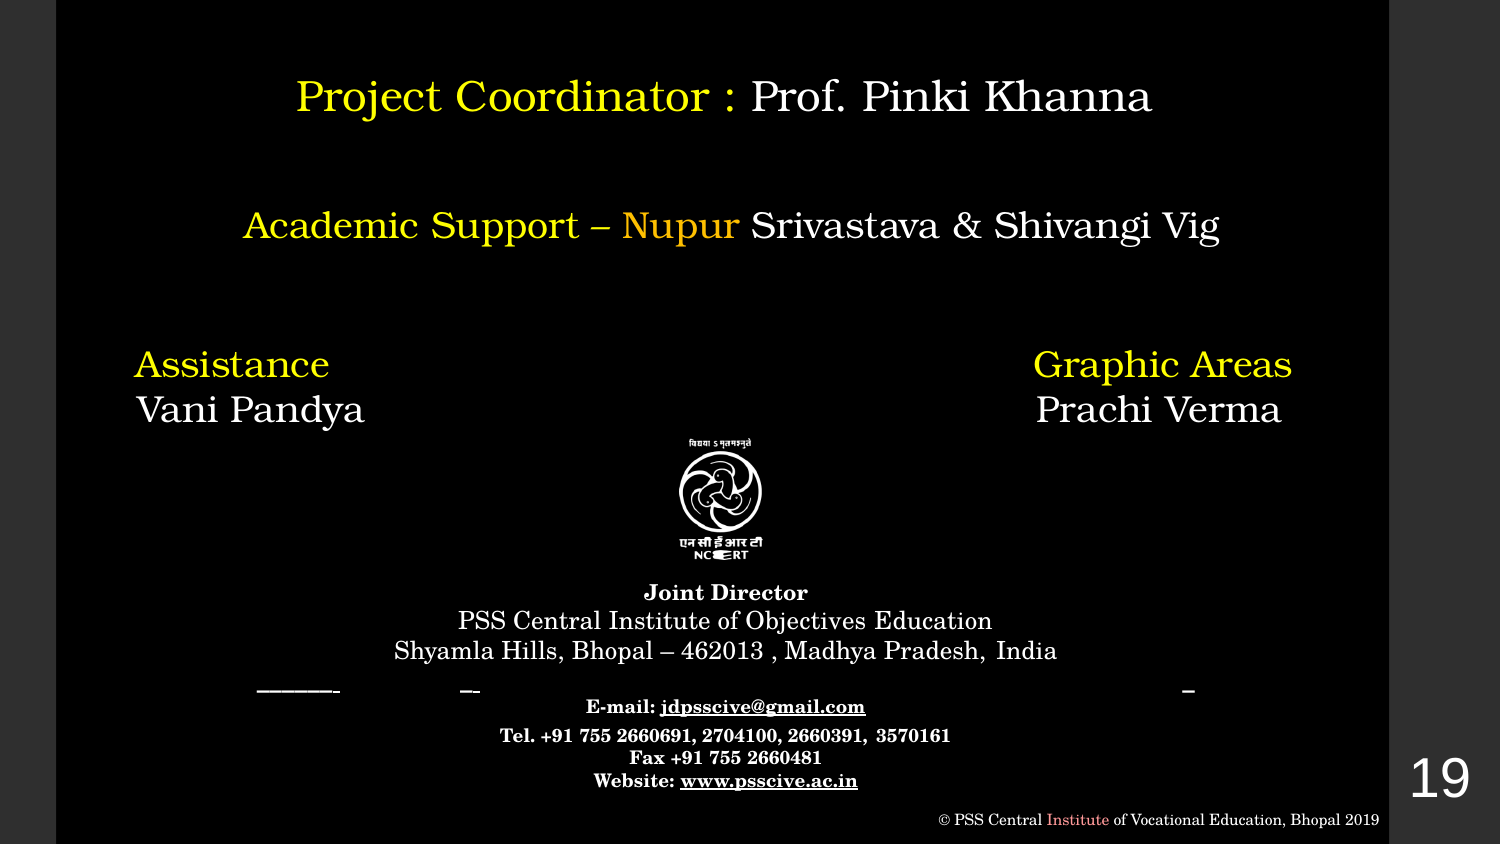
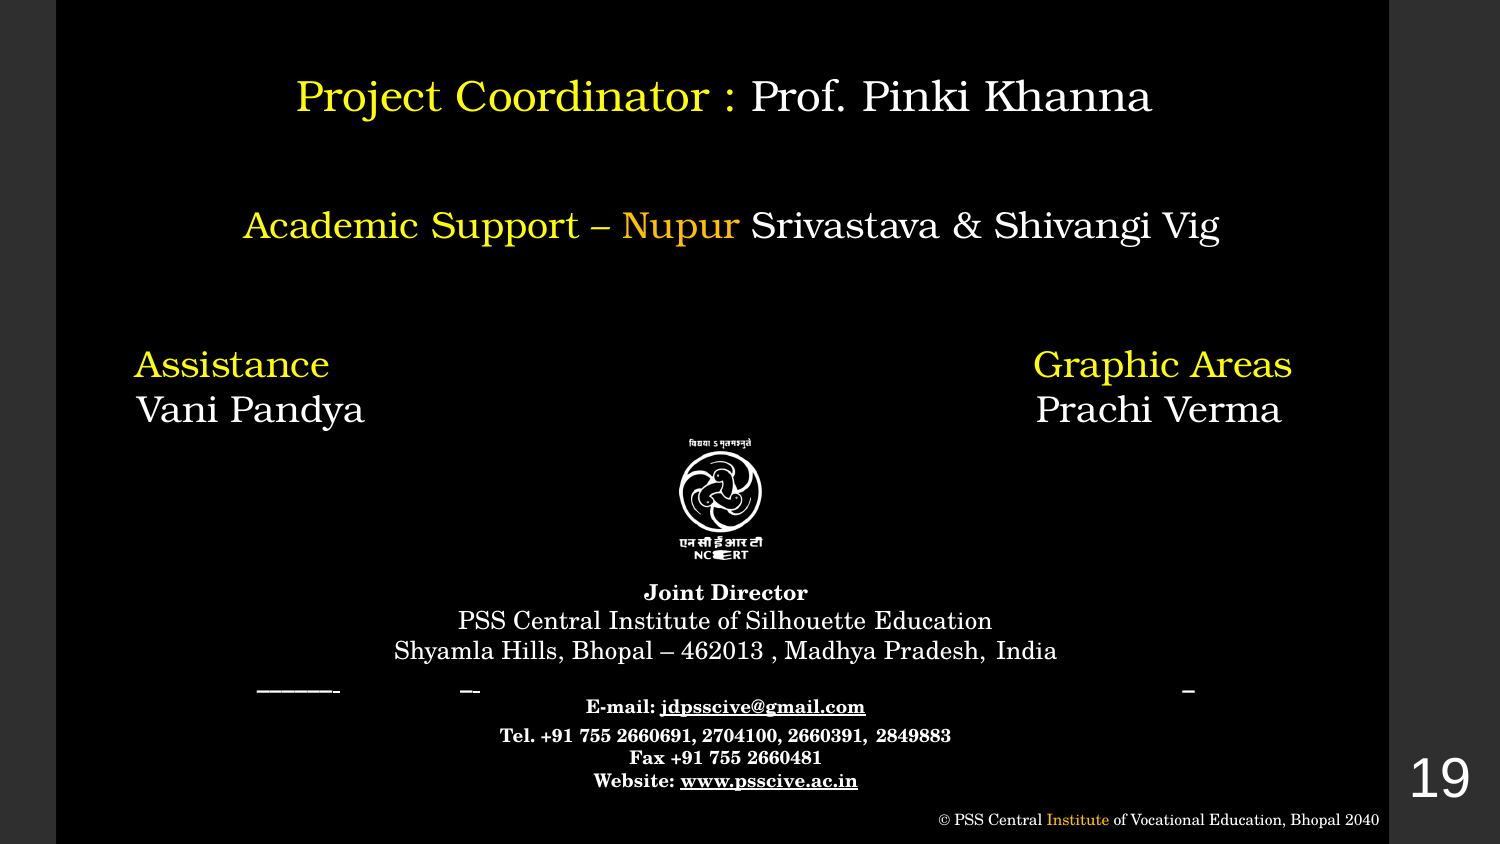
Objectives: Objectives -> Silhouette (806, 621)
3570161: 3570161 -> 2849883 (914, 736)
Institute colour: pink -> yellow (1078, 820)
2019: 2019 -> 2040 (1362, 820)
